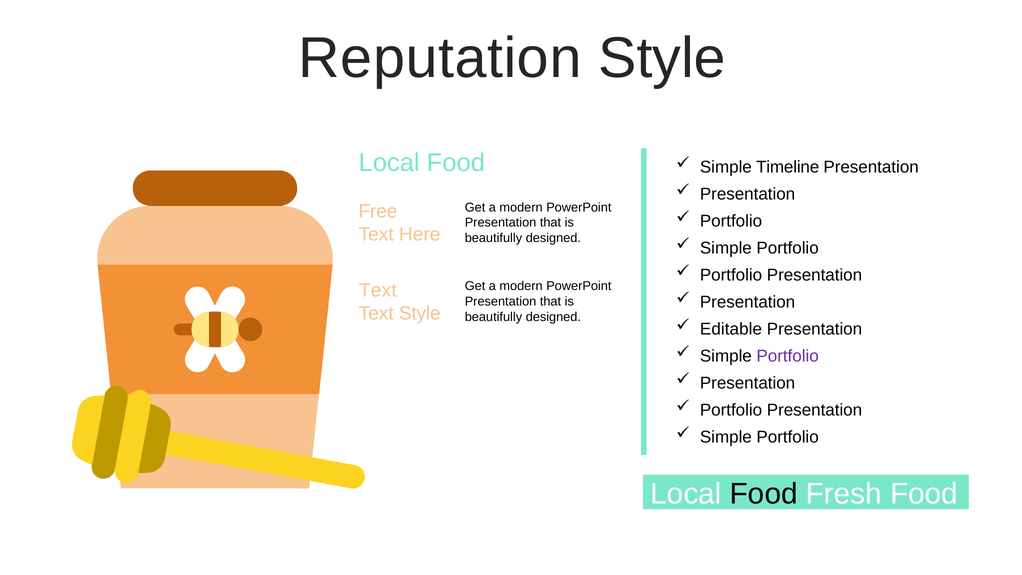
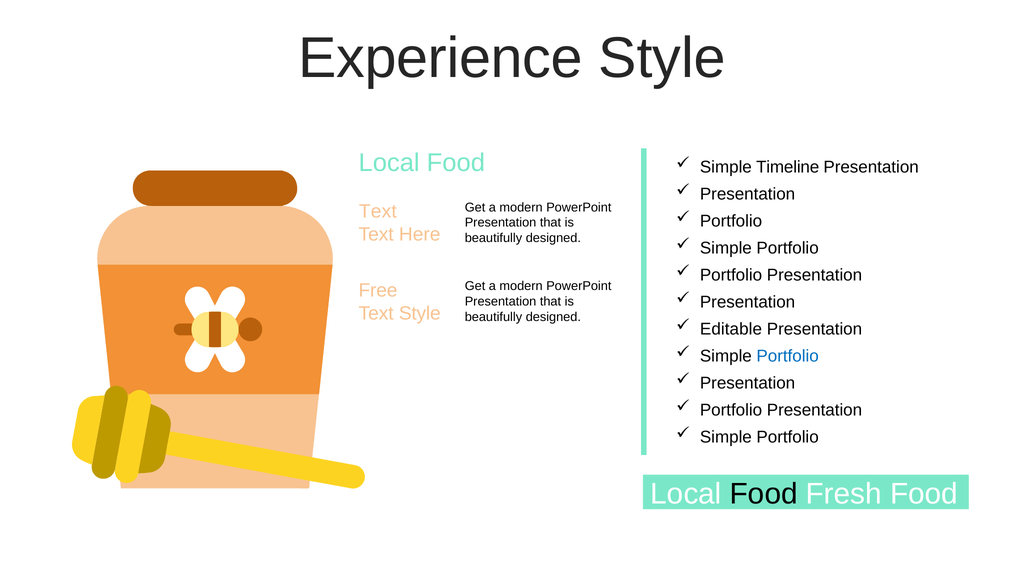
Reputation: Reputation -> Experience (440, 58)
Free: Free -> Text (378, 212)
Text: Text -> Free (378, 290)
Portfolio colour: purple -> blue (788, 356)
